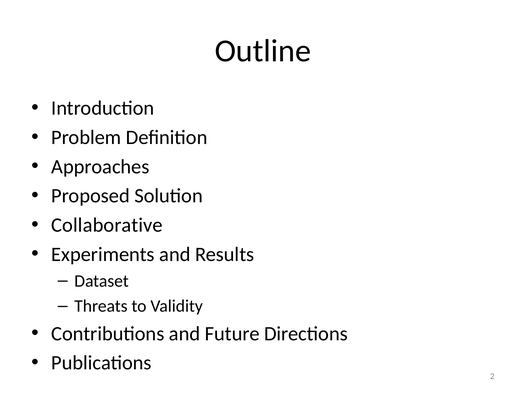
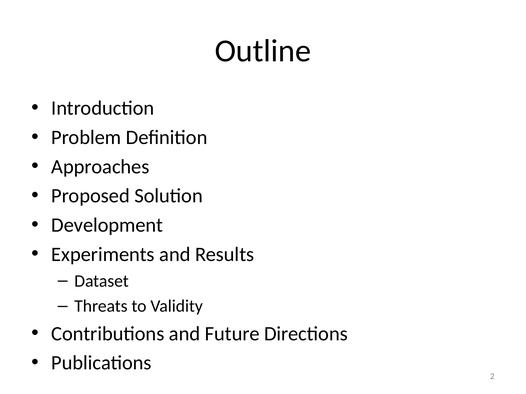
Collaborative: Collaborative -> Development (107, 225)
